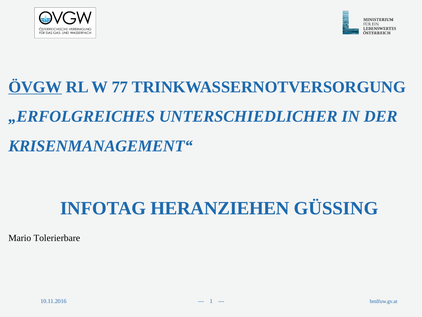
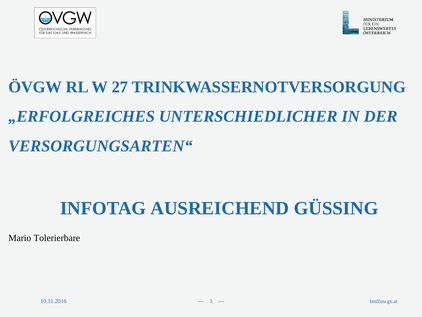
ÖVGW underline: present -> none (35, 87)
77: 77 -> 27 (120, 87)
KRISENMANAGEMENT“: KRISENMANAGEMENT“ -> VERSORGUNGSARTEN“ (100, 146)
HERANZIEHEN: HERANZIEHEN -> AUSREICHEND (220, 208)
